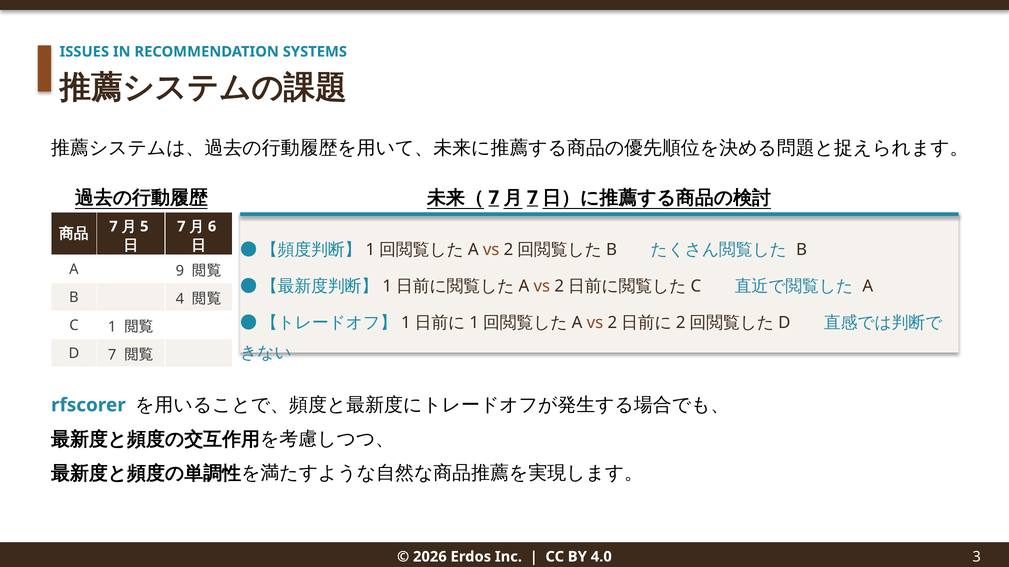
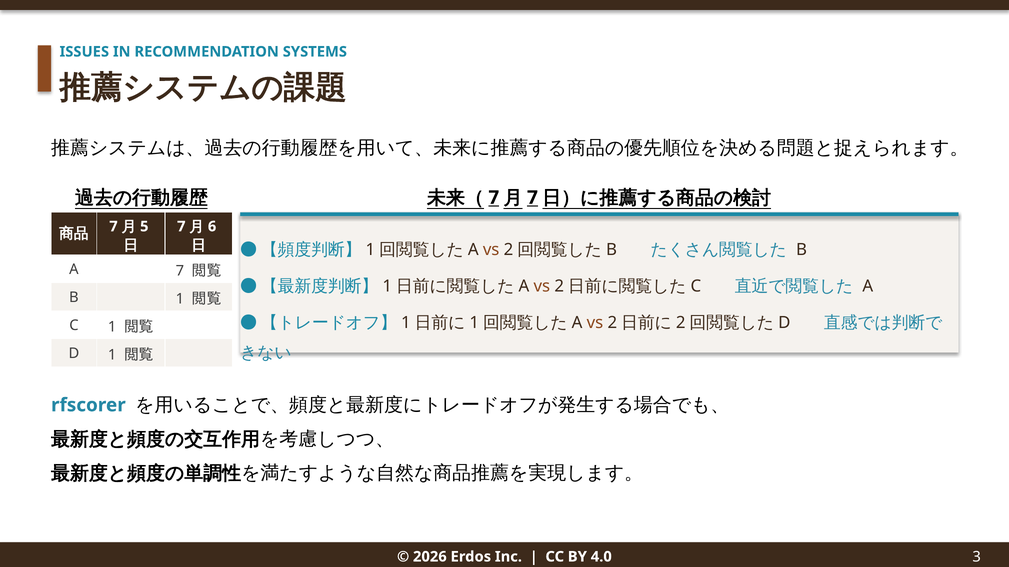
A 9: 9 -> 7 (180, 271)
B 4: 4 -> 1 (180, 299)
D 7: 7 -> 1 (112, 355)
